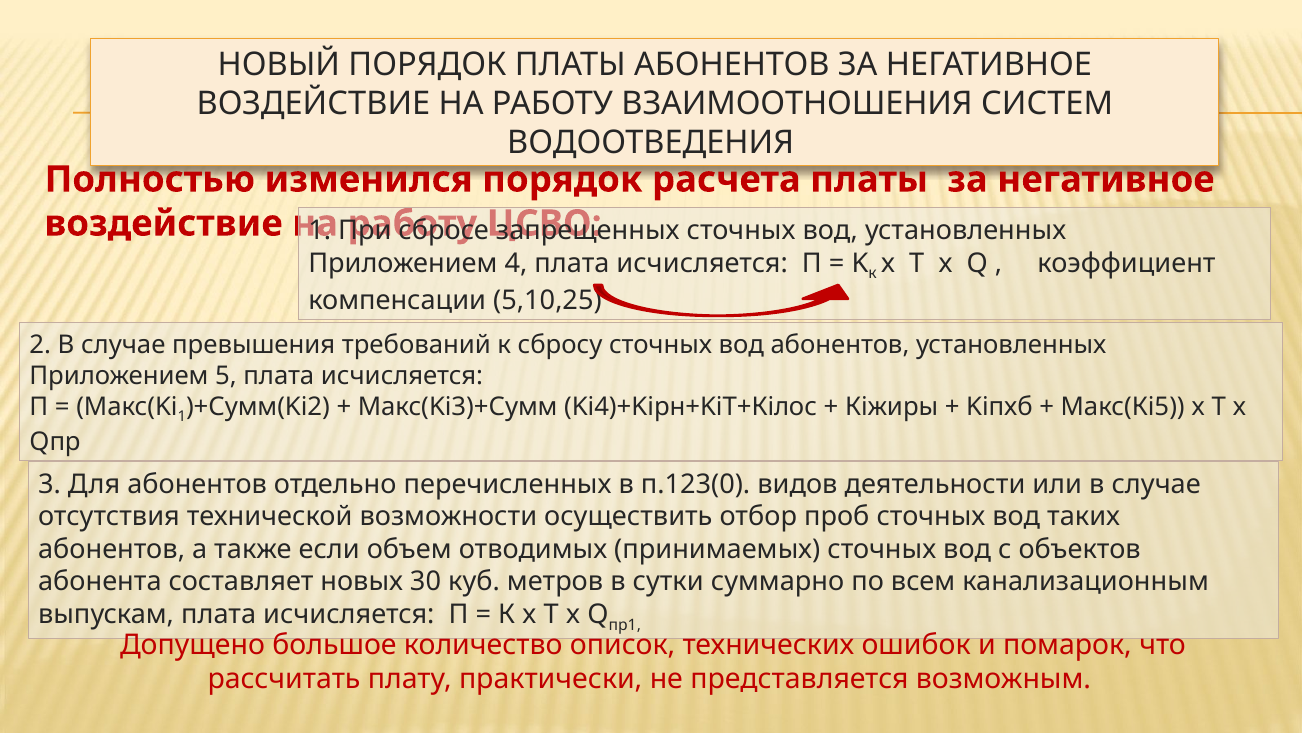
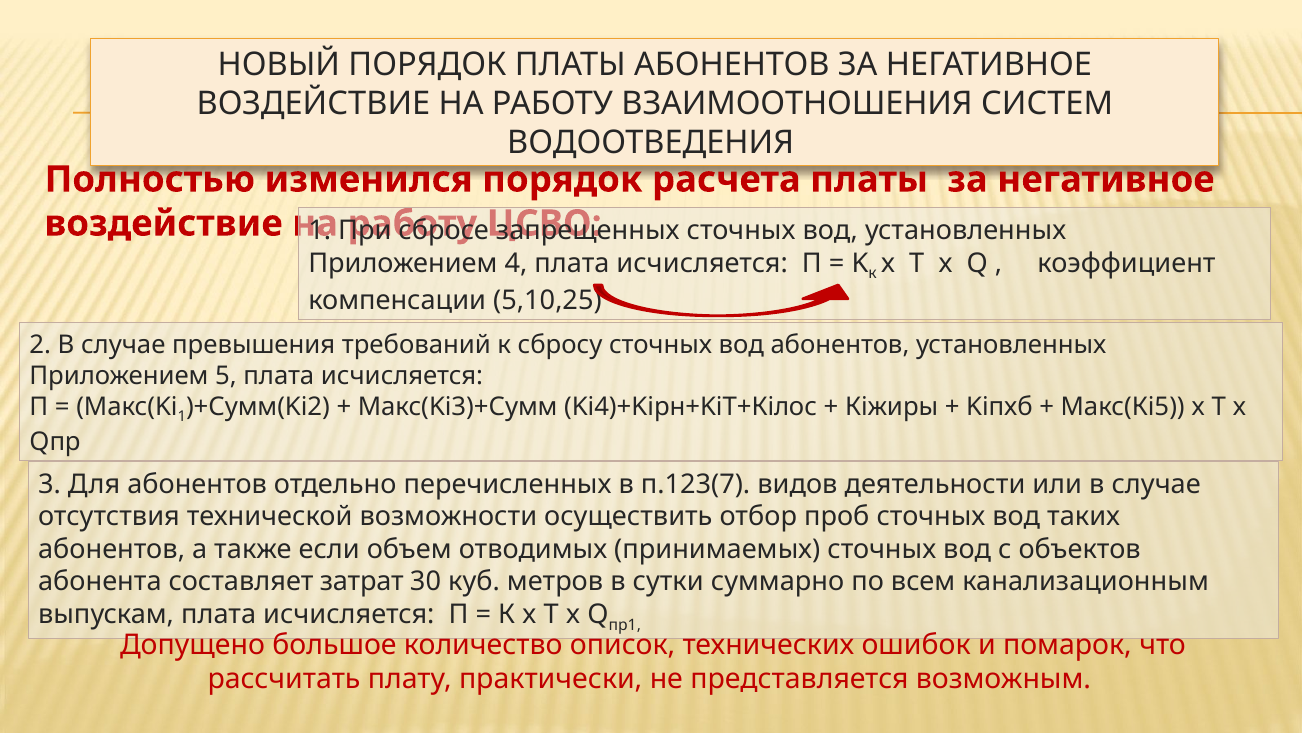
п.123(0: п.123(0 -> п.123(7 (696, 484)
новых: новых -> затрат (362, 581)
